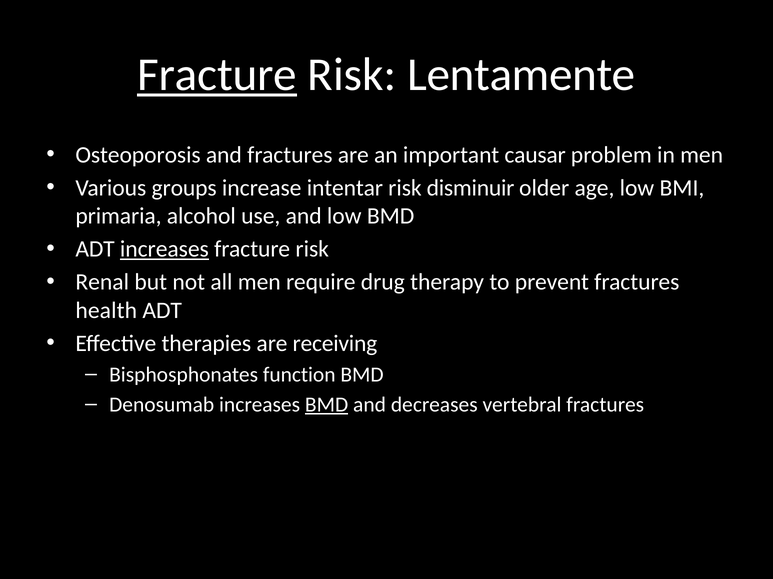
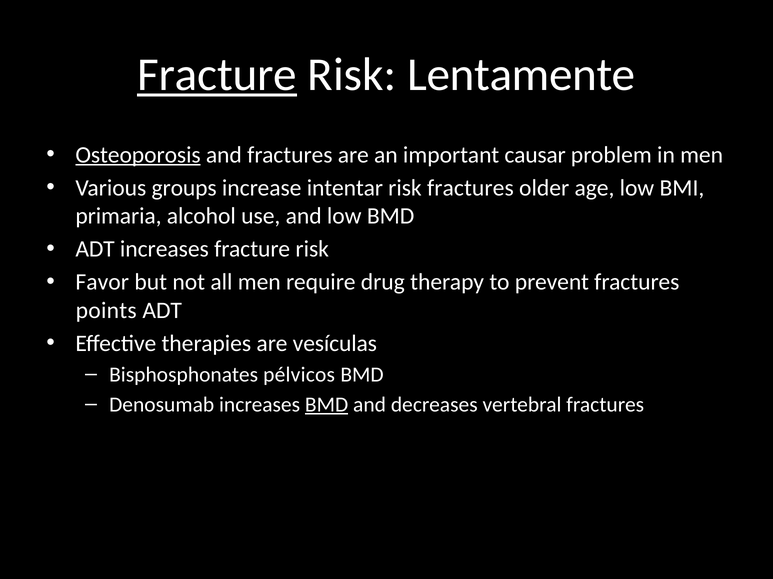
Osteoporosis underline: none -> present (138, 155)
risk disminuir: disminuir -> fractures (470, 188)
increases underline: present -> none (164, 249)
Renal: Renal -> Favor (102, 282)
health: health -> points (106, 311)
receiving: receiving -> vesículas (335, 344)
function: function -> pélvicos (299, 375)
